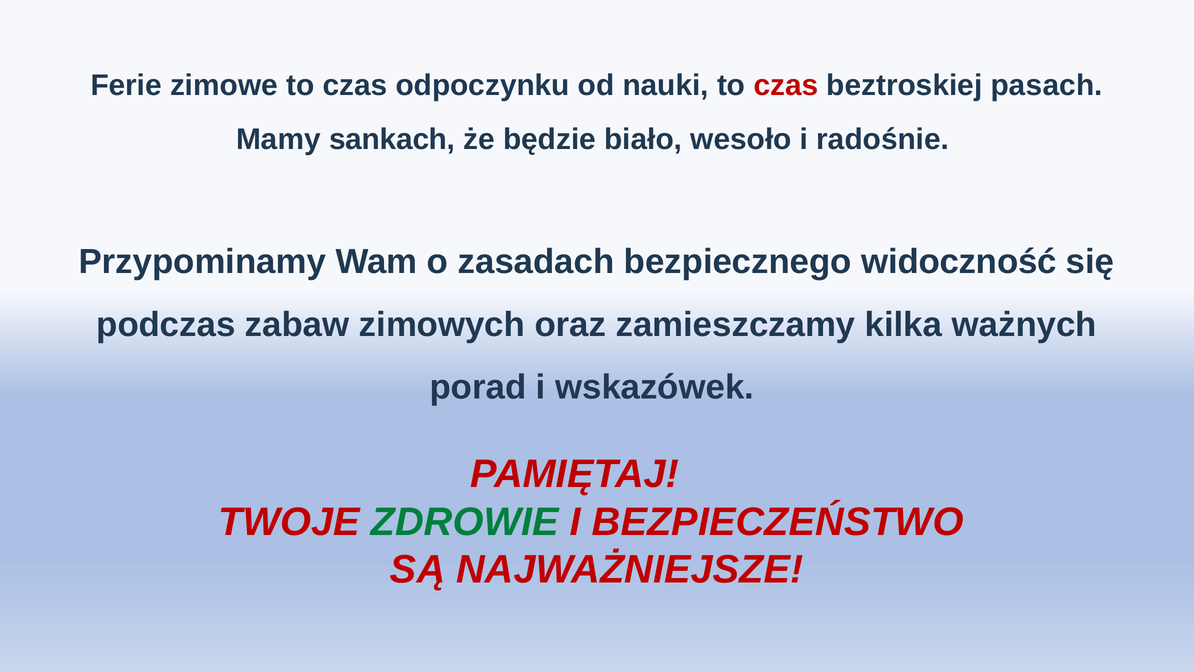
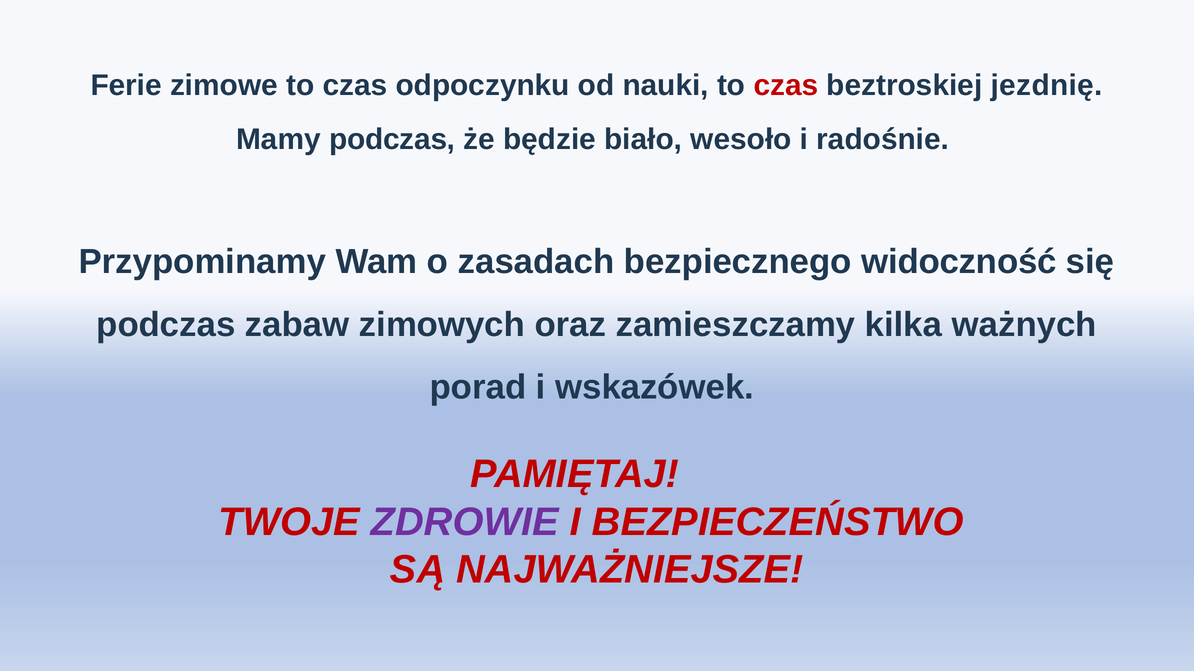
pasach: pasach -> jezdnię (1047, 86)
Mamy sankach: sankach -> podczas (392, 139)
ZDROWIE colour: green -> purple (465, 522)
